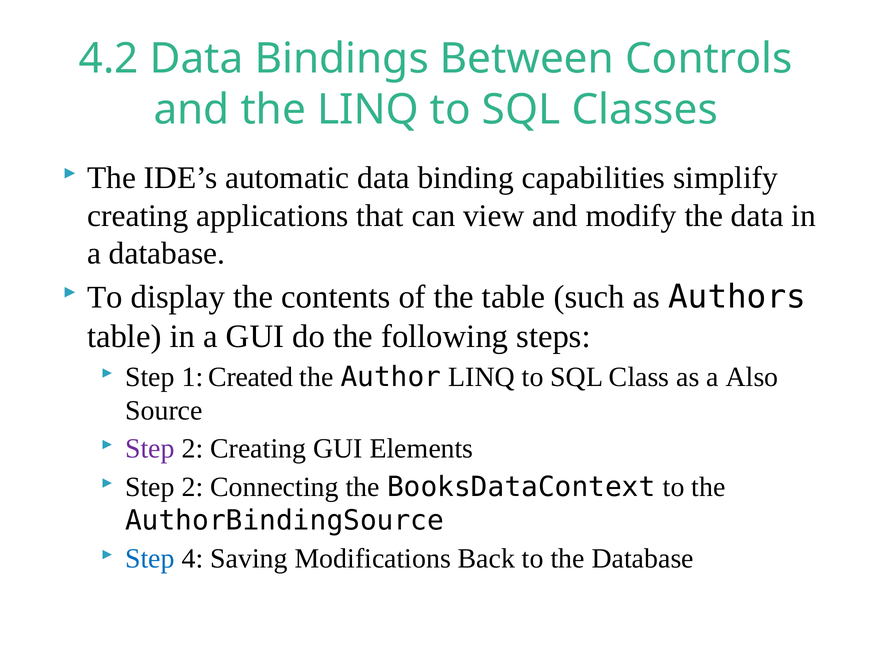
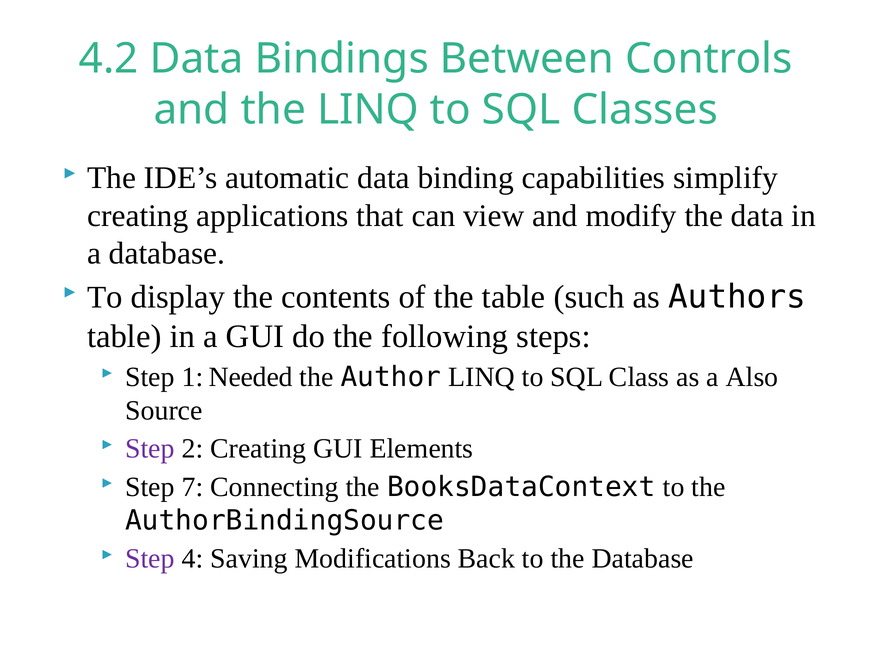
Created: Created -> Needed (251, 377)
2: 2 -> 7 (193, 487)
Step colour: blue -> purple (150, 559)
